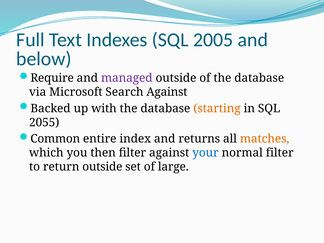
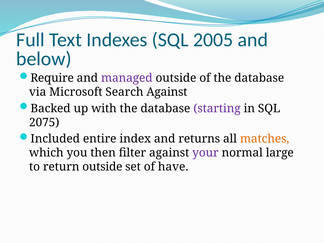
starting colour: orange -> purple (217, 108)
2055: 2055 -> 2075 (44, 122)
Common: Common -> Included (55, 139)
your colour: blue -> purple (205, 153)
normal filter: filter -> large (280, 153)
large: large -> have (173, 167)
